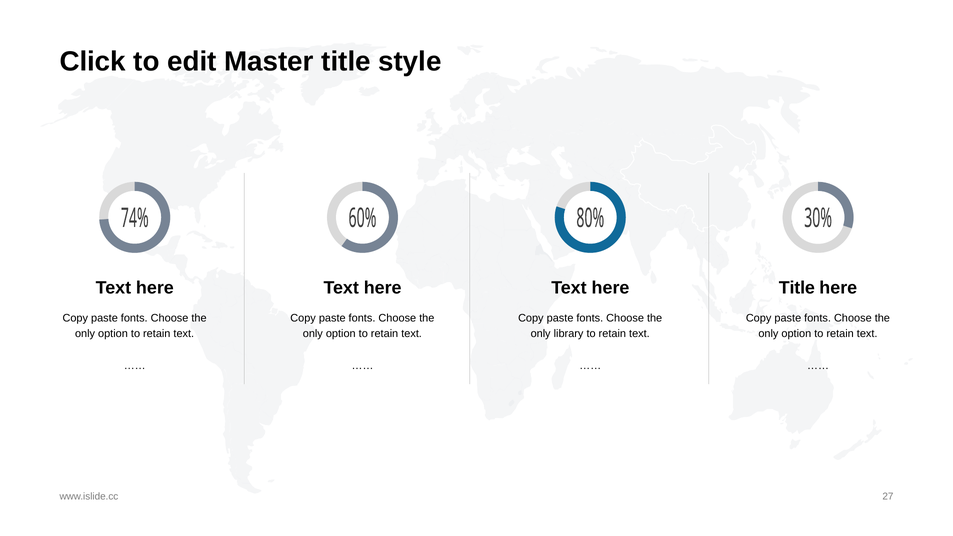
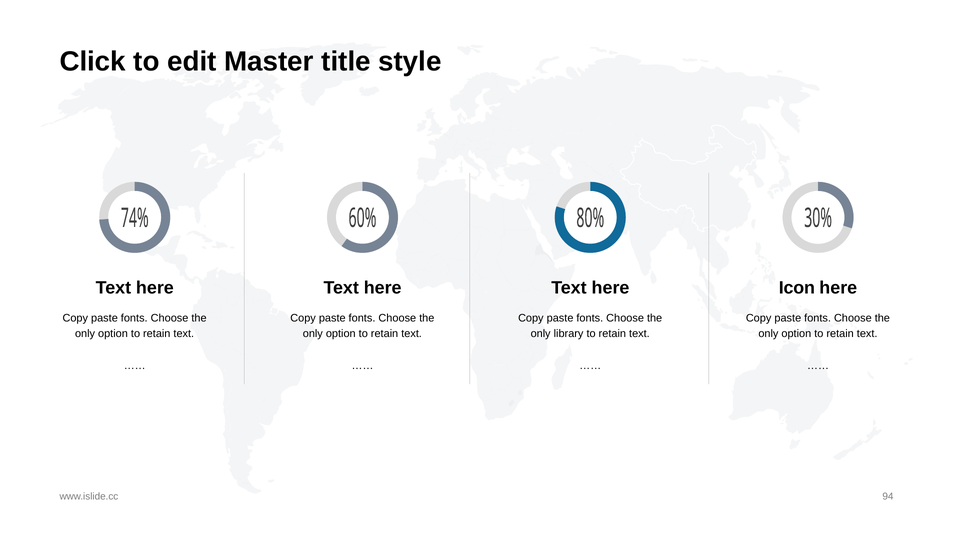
Title: Title -> Icon (797, 288)
27: 27 -> 94 (888, 497)
